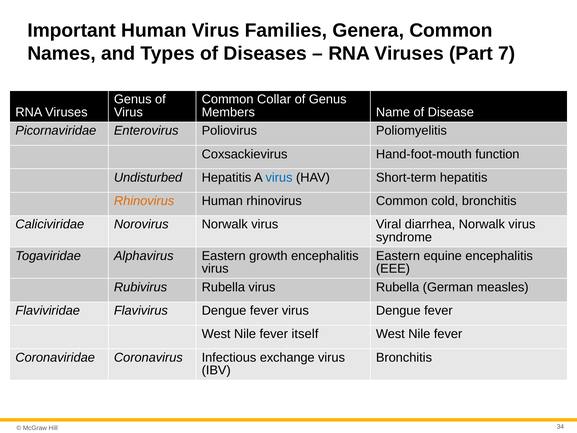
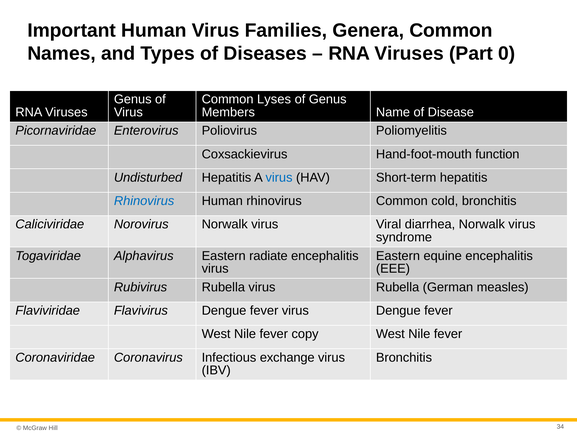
7: 7 -> 0 (507, 54)
Collar: Collar -> Lyses (274, 99)
Rhinovirus colour: orange -> blue (144, 201)
growth: growth -> radiate (268, 256)
itself: itself -> copy (305, 334)
